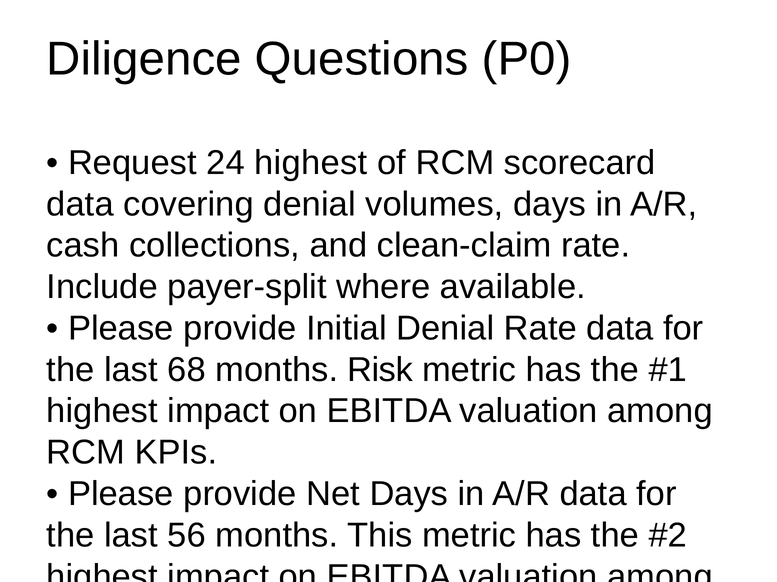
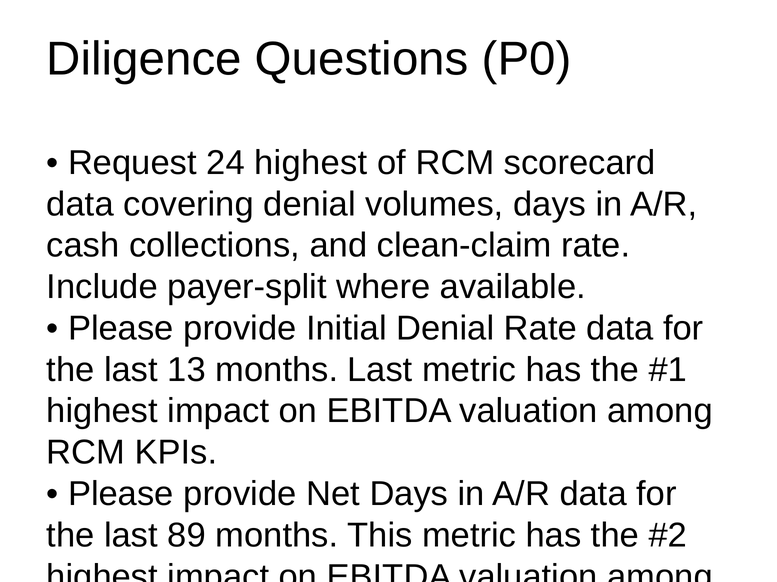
68: 68 -> 13 (187, 370)
months Risk: Risk -> Last (380, 370)
56: 56 -> 89 (187, 536)
